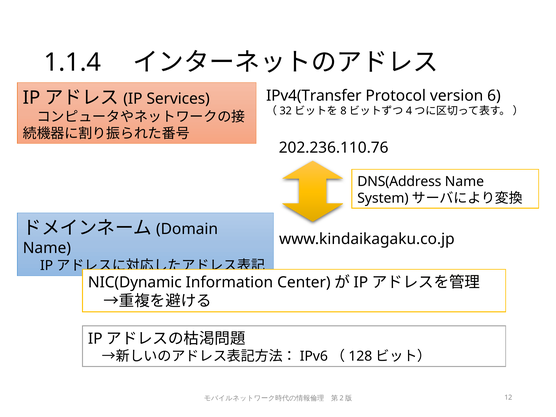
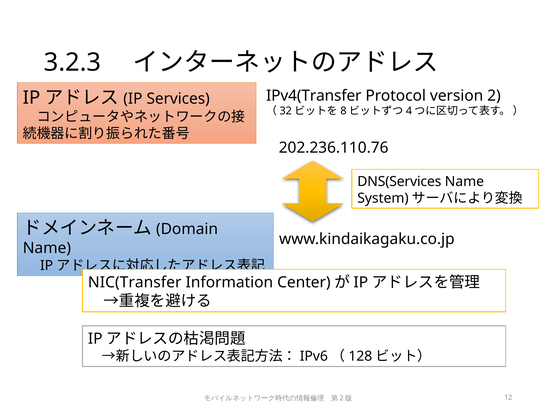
1.1.4: 1.1.4 -> 3.2.3 (72, 62)
6: 6 -> 2 (494, 96)
DNS(Address: DNS(Address -> DNS(Services (399, 181)
NIC(Dynamic: NIC(Dynamic -> NIC(Transfer (135, 282)
